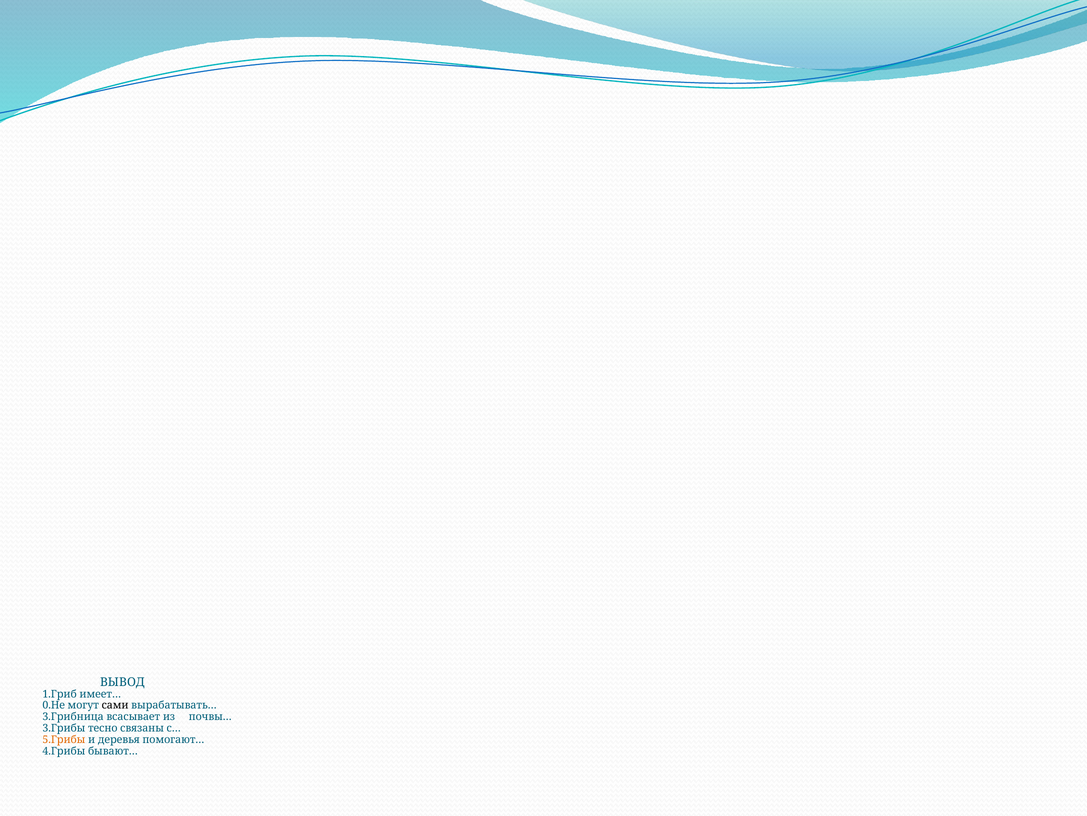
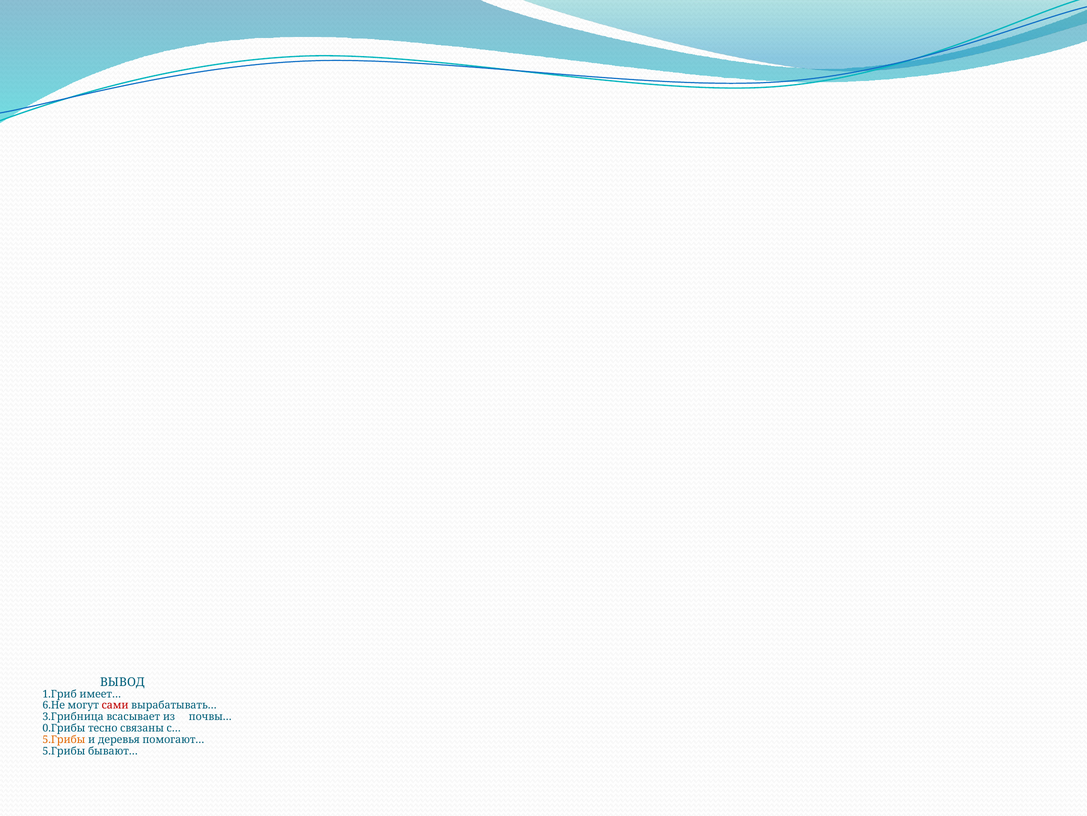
0.Не: 0.Не -> 6.Не (54, 705)
сами colour: black -> red (115, 705)
3.Грибы: 3.Грибы -> 0.Грибы (64, 728)
4.Грибы: 4.Грибы -> 5.Грибы (64, 750)
